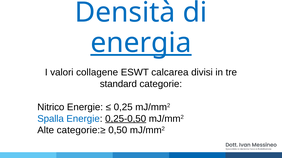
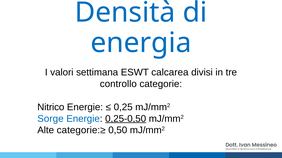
energia underline: present -> none (141, 43)
collagene: collagene -> settimana (97, 73)
standard: standard -> controllo (118, 84)
Spalla: Spalla -> Sorge (50, 119)
